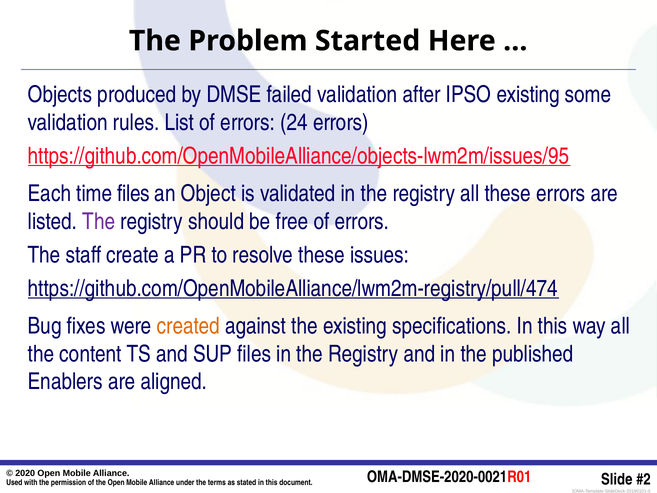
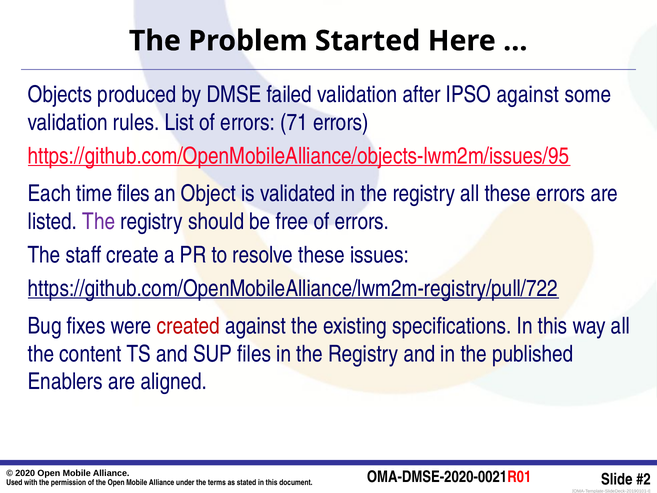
IPSO existing: existing -> against (528, 95)
24: 24 -> 71 (294, 122)
https://github.com/OpenMobileAlliance/lwm2m-registry/pull/474: https://github.com/OpenMobileAlliance/lwm2m-registry/pull/474 -> https://github.com/OpenMobileAlliance/lwm2m-registry/pull/722 (293, 288)
created colour: orange -> red (188, 326)
